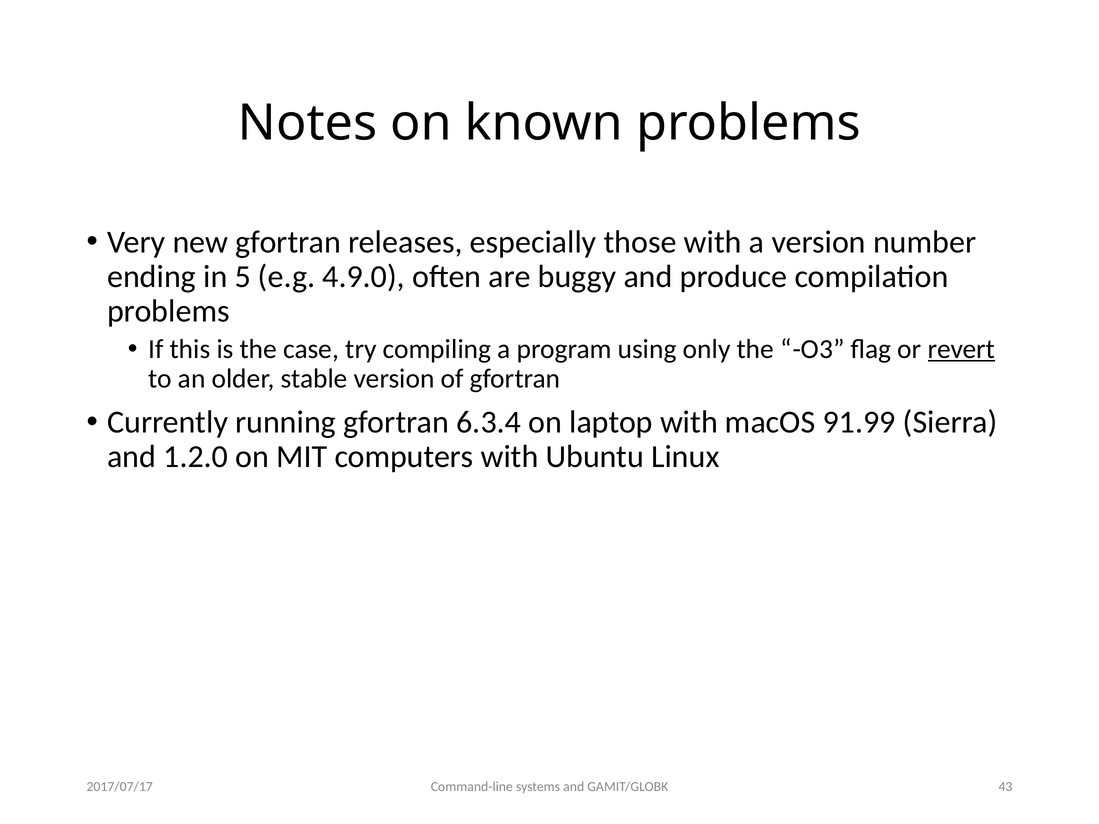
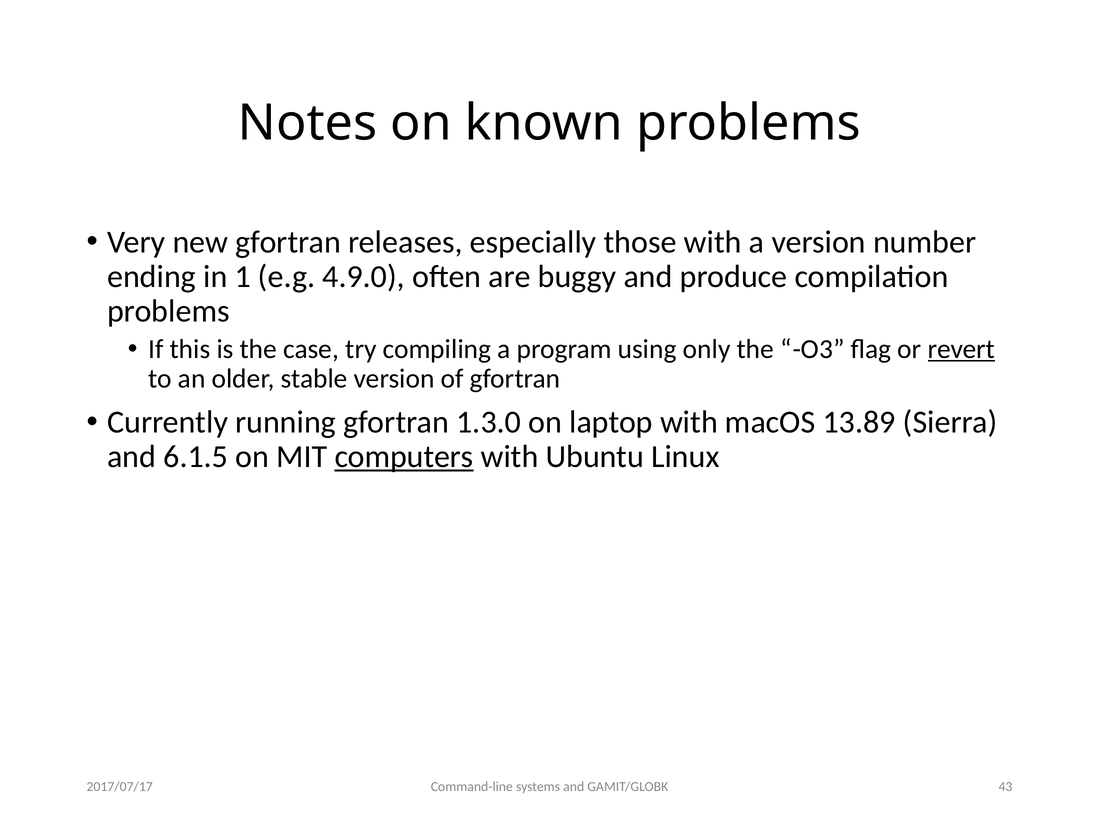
5: 5 -> 1 (243, 277)
6.3.4: 6.3.4 -> 1.3.0 (489, 422)
91.99: 91.99 -> 13.89 (859, 422)
1.2.0: 1.2.0 -> 6.1.5 (196, 457)
computers underline: none -> present (404, 457)
